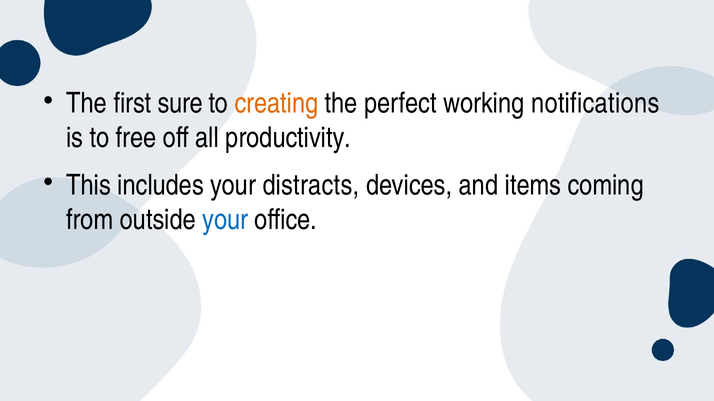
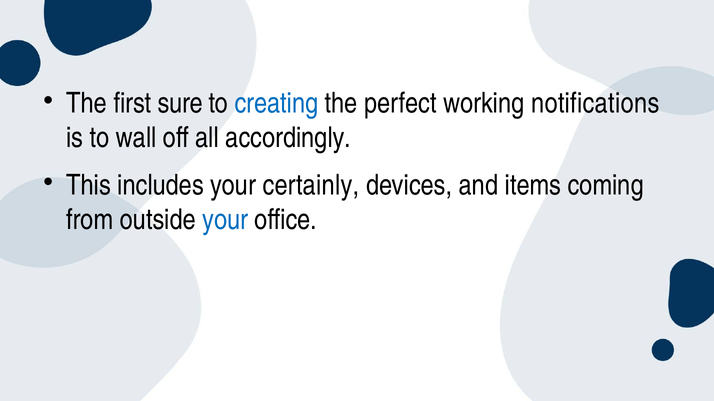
creating colour: orange -> blue (276, 104)
free: free -> wall (136, 138)
productivity: productivity -> accordingly (288, 138)
distracts: distracts -> certainly (311, 186)
